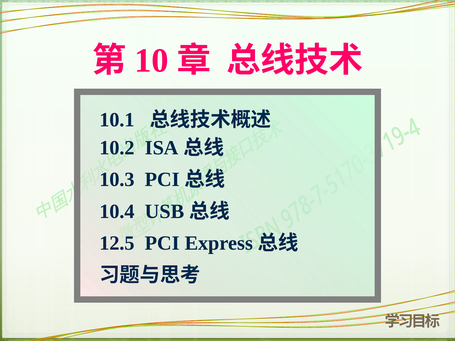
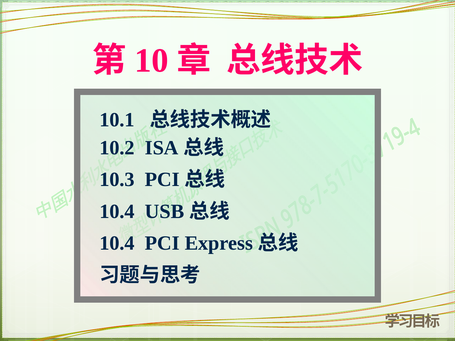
12.5: 12.5 -> 10.4 (117, 243)
